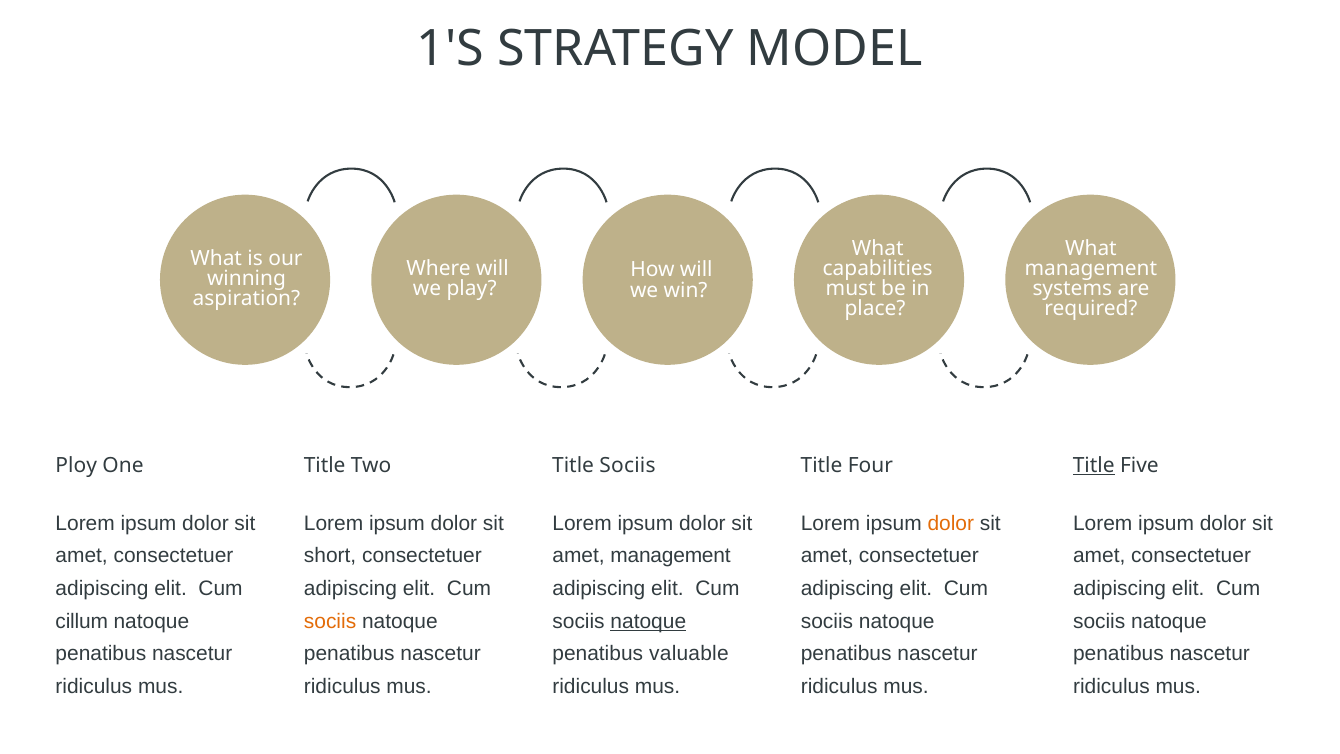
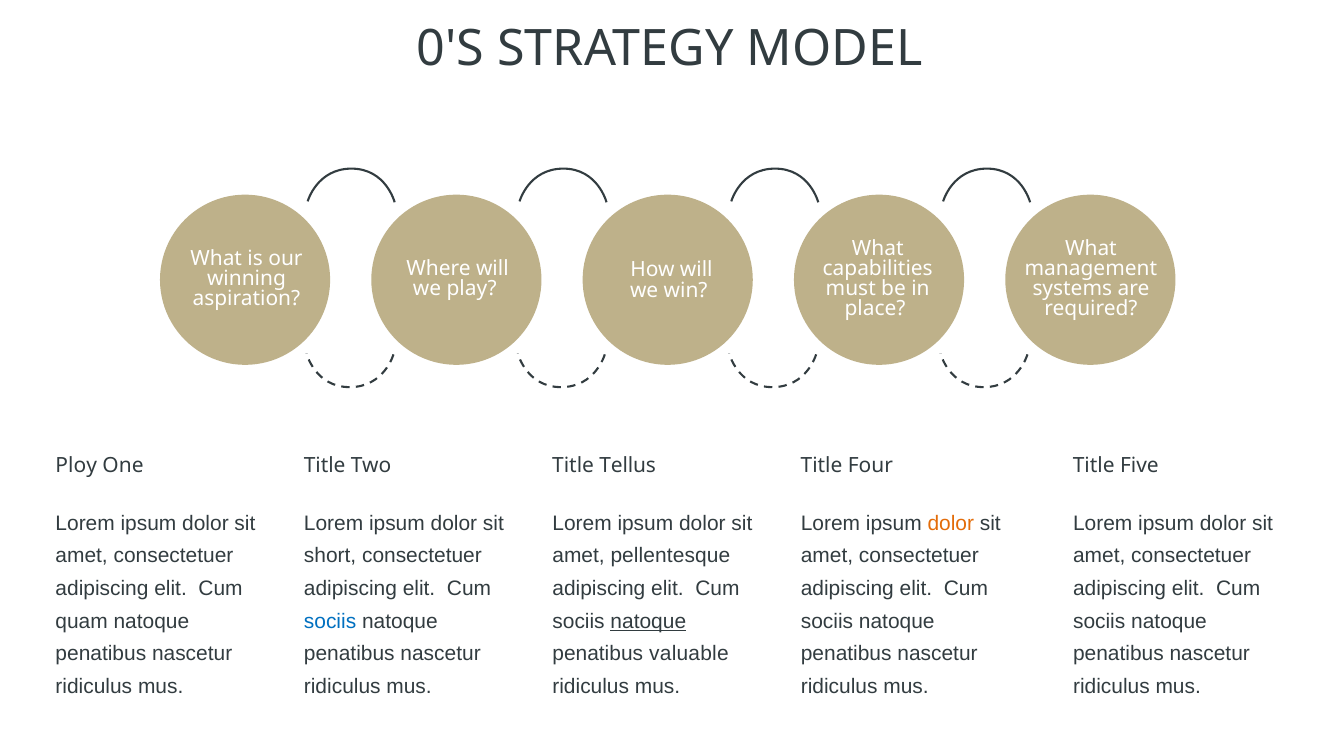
1'S: 1'S -> 0'S (451, 48)
Title Sociis: Sociis -> Tellus (628, 465)
Title underline: present -> none (1094, 465)
amet management: management -> pellentesque (670, 556)
cillum: cillum -> quam (82, 621)
sociis colour: orange -> blue (330, 621)
